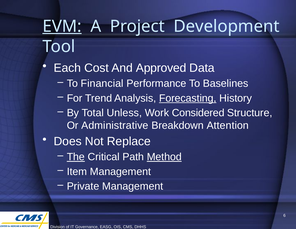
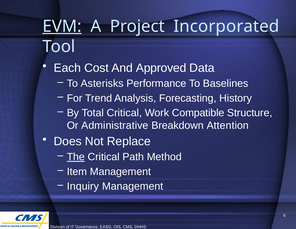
Development: Development -> Incorporated (226, 26)
Financial: Financial -> Asterisks (102, 83)
Forecasting underline: present -> none (188, 98)
Total Unless: Unless -> Critical (124, 113)
Considered: Considered -> Compatible (198, 113)
Method underline: present -> none (164, 157)
Private: Private -> Inquiry (83, 186)
